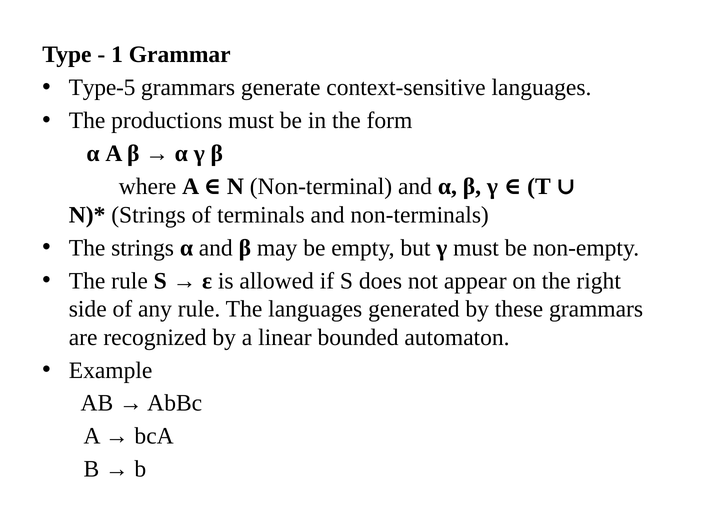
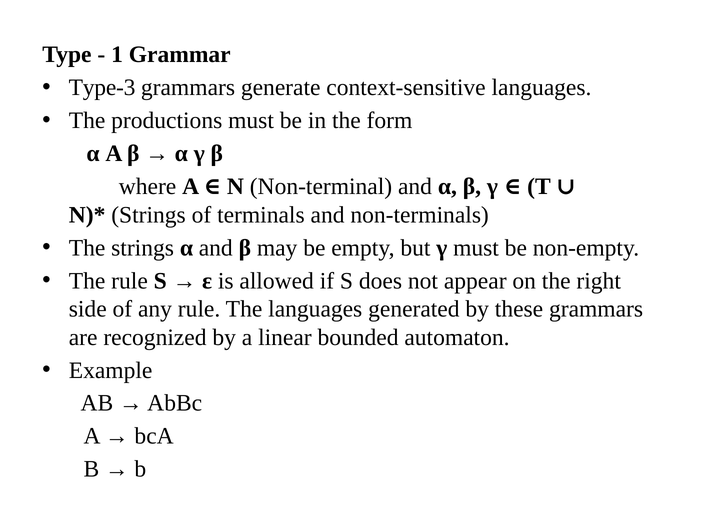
Type-5: Type-5 -> Type-3 (102, 88)
